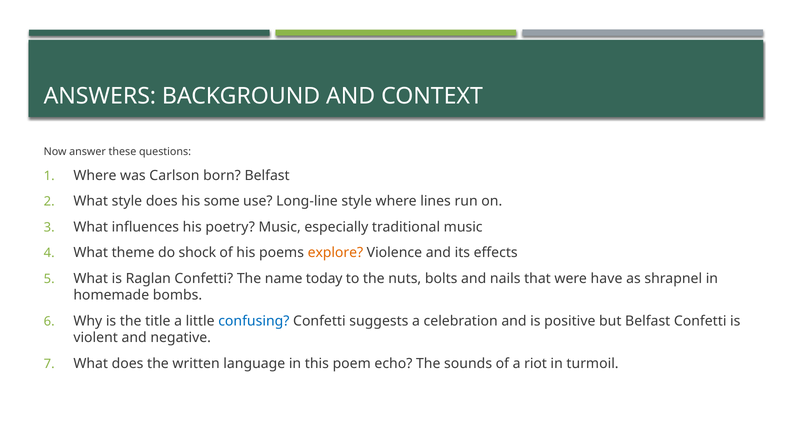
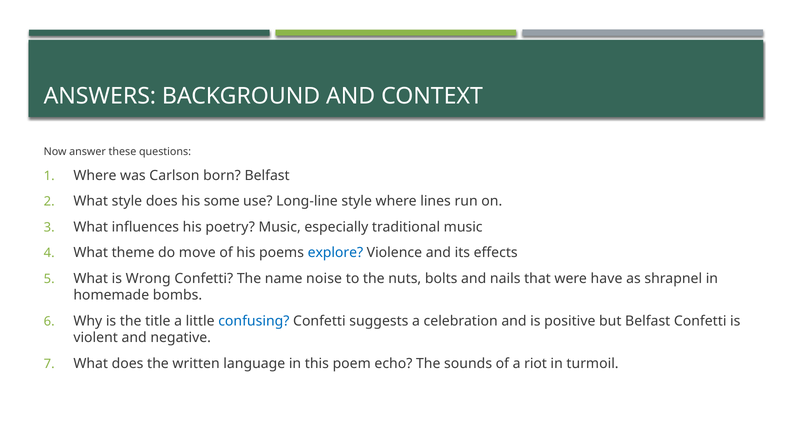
shock: shock -> move (197, 253)
explore colour: orange -> blue (335, 253)
Raglan: Raglan -> Wrong (148, 279)
today: today -> noise (324, 279)
